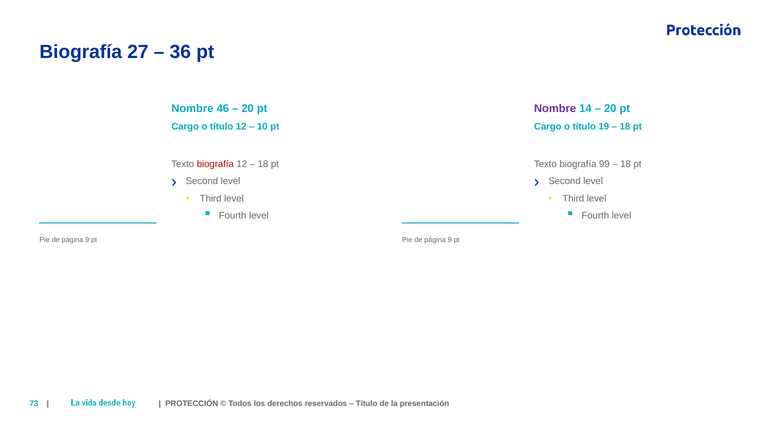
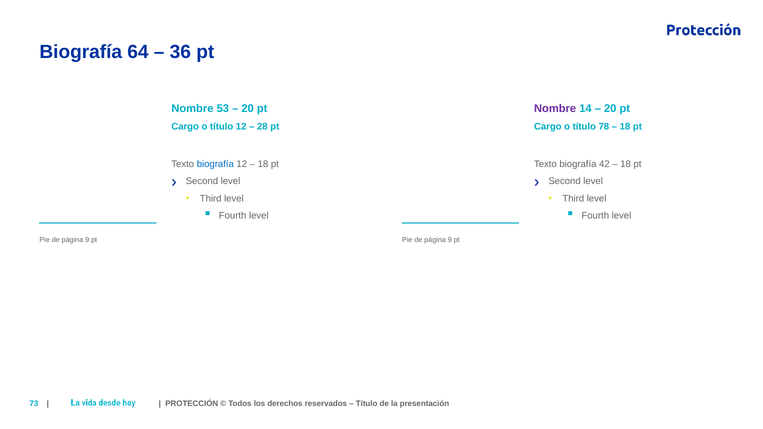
27: 27 -> 64 (138, 52)
46: 46 -> 53 (223, 108)
10: 10 -> 28 (262, 127)
19: 19 -> 78 (604, 127)
biografía colour: red -> blue (215, 164)
99: 99 -> 42 (604, 164)
